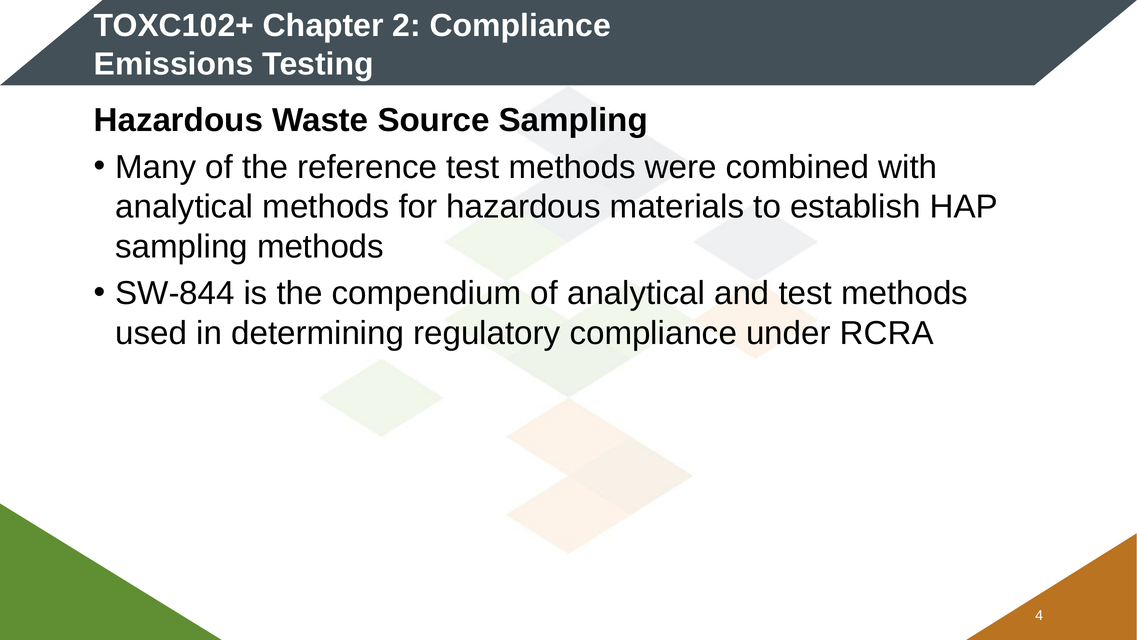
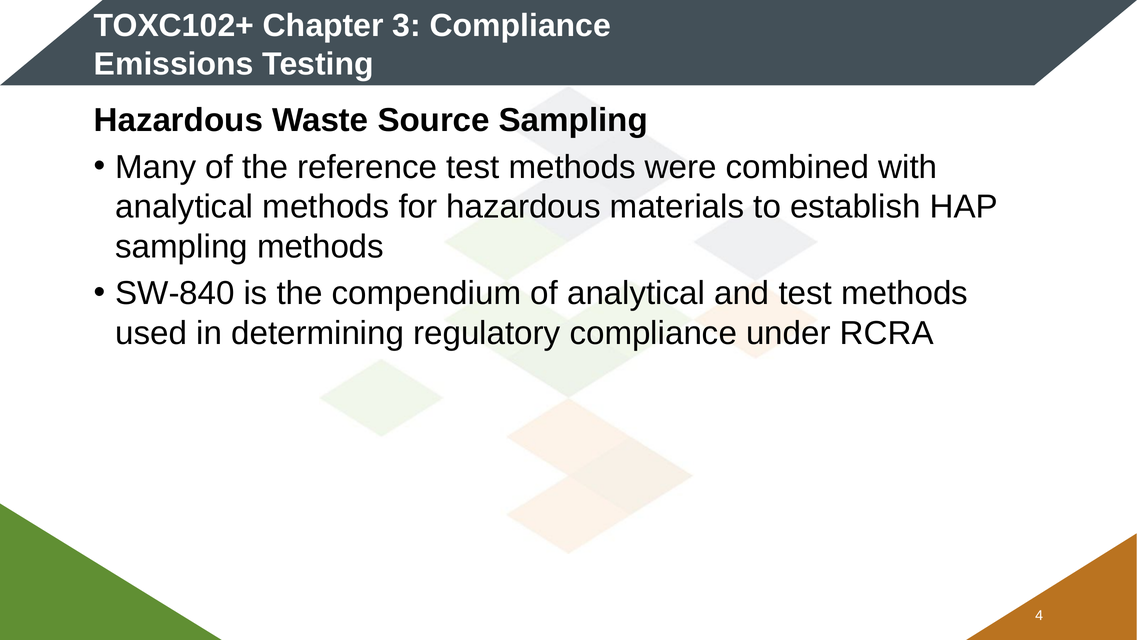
2: 2 -> 3 (407, 26)
SW-844: SW-844 -> SW-840 (175, 293)
